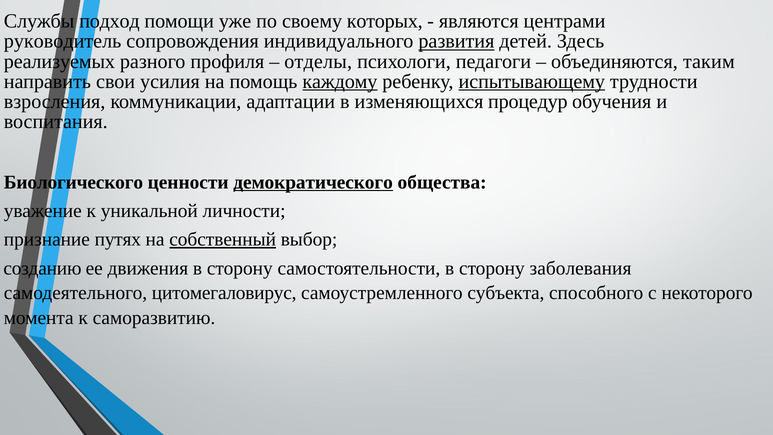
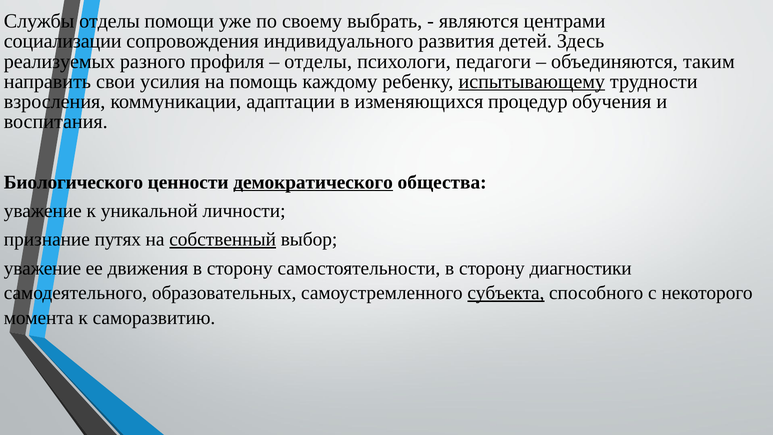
Службы подход: подход -> отделы (109, 21)
которых: которых -> выбрать (385, 21)
руководитель: руководитель -> социализации (63, 41)
развития underline: present -> none (456, 41)
каждому underline: present -> none (340, 81)
созданию: созданию -> уважение (42, 268)
заболевания: заболевания -> диагностики (581, 268)
цитомегаловирус: цитомегаловирус -> образовательных (224, 293)
субъекта underline: none -> present (506, 293)
